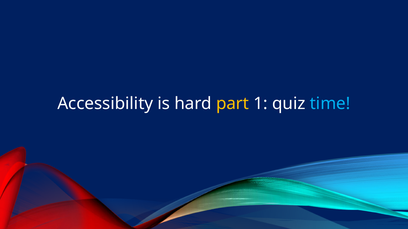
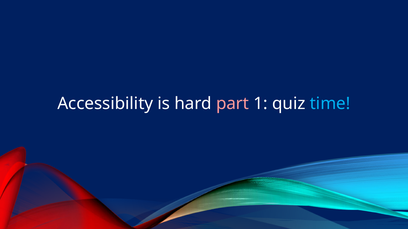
part colour: yellow -> pink (233, 104)
